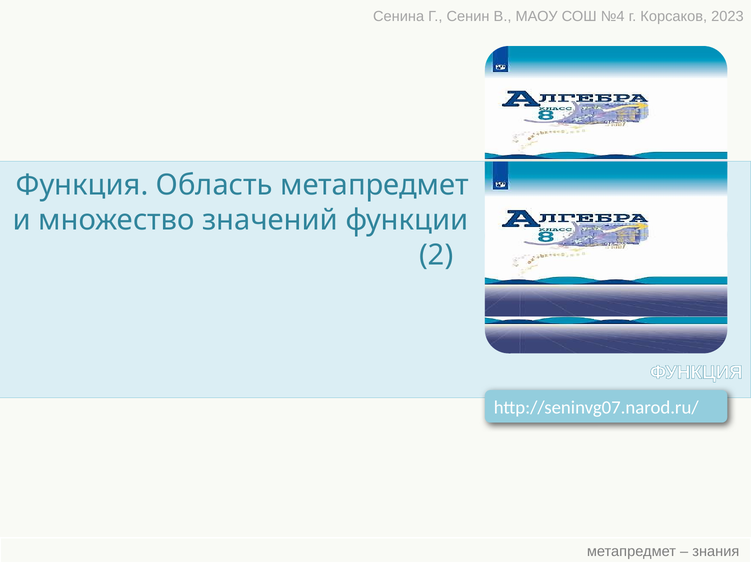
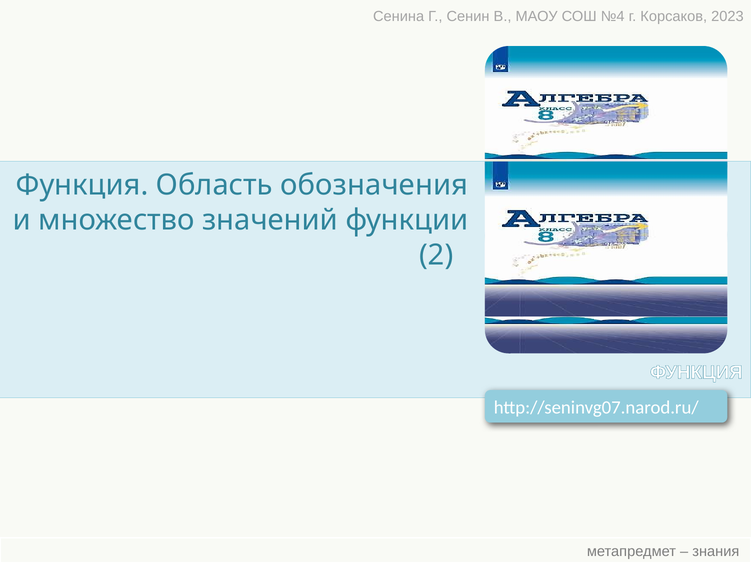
Область метапредмет: метапредмет -> обозначения (374, 185)
